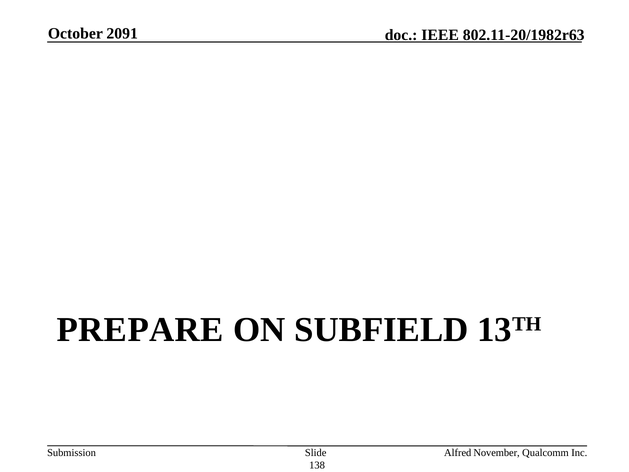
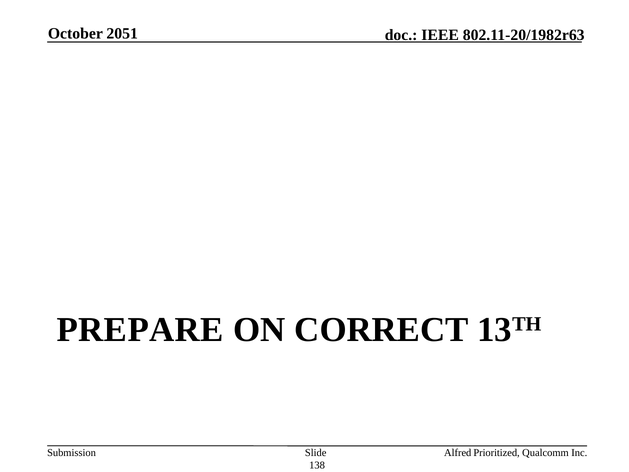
2091: 2091 -> 2051 (122, 33)
SUBFIELD: SUBFIELD -> CORRECT (381, 330)
November: November -> Prioritized (497, 452)
